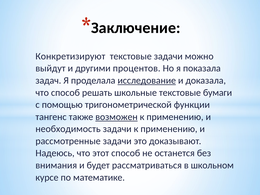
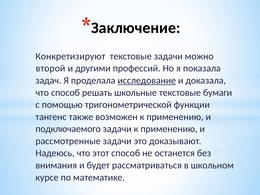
выйдут: выйдут -> второй (50, 68)
процентов: процентов -> профессий (137, 68)
возможен underline: present -> none (117, 117)
необходимость: необходимость -> подключаемого (68, 129)
